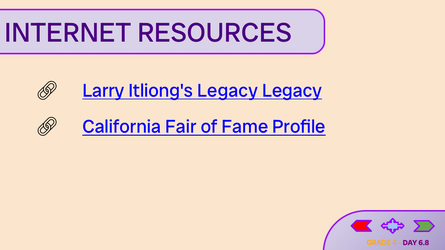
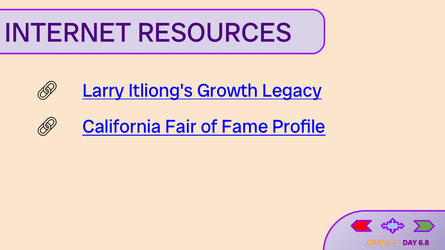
Itliong's Legacy: Legacy -> Growth (228, 91)
